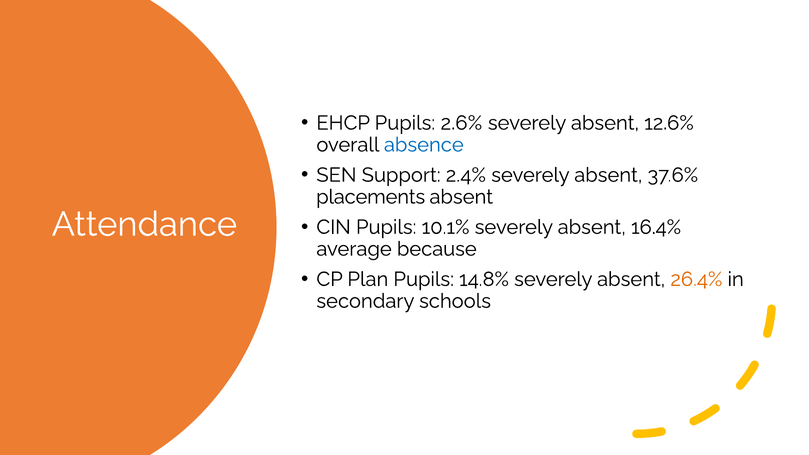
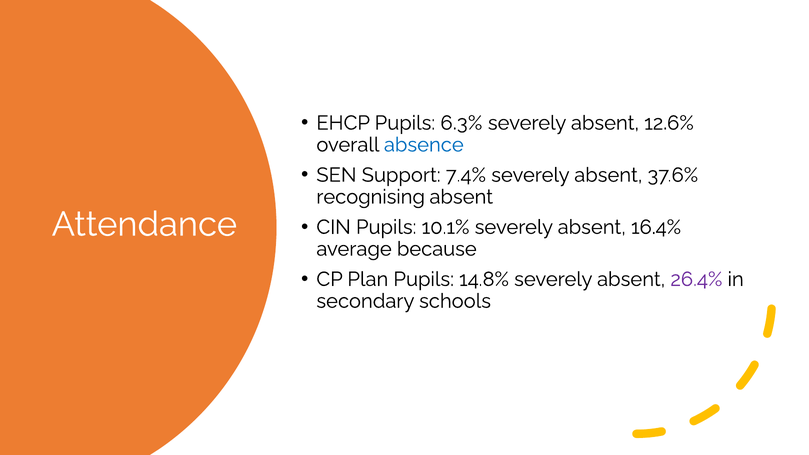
2.6%: 2.6% -> 6.3% (461, 123)
2.4%: 2.4% -> 7.4% (466, 175)
placements: placements -> recognising (371, 197)
26.4% colour: orange -> purple (696, 279)
